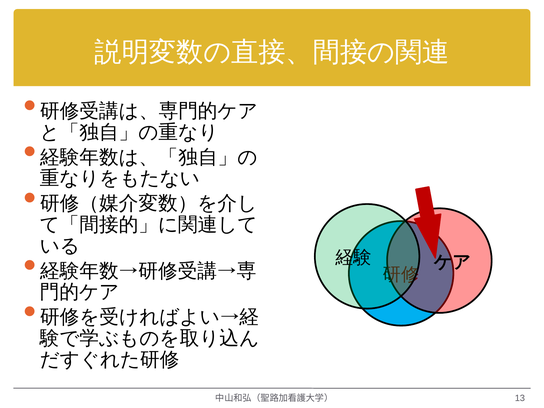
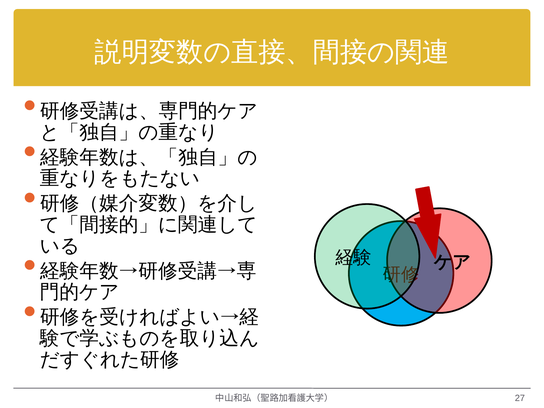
13: 13 -> 27 (520, 398)
